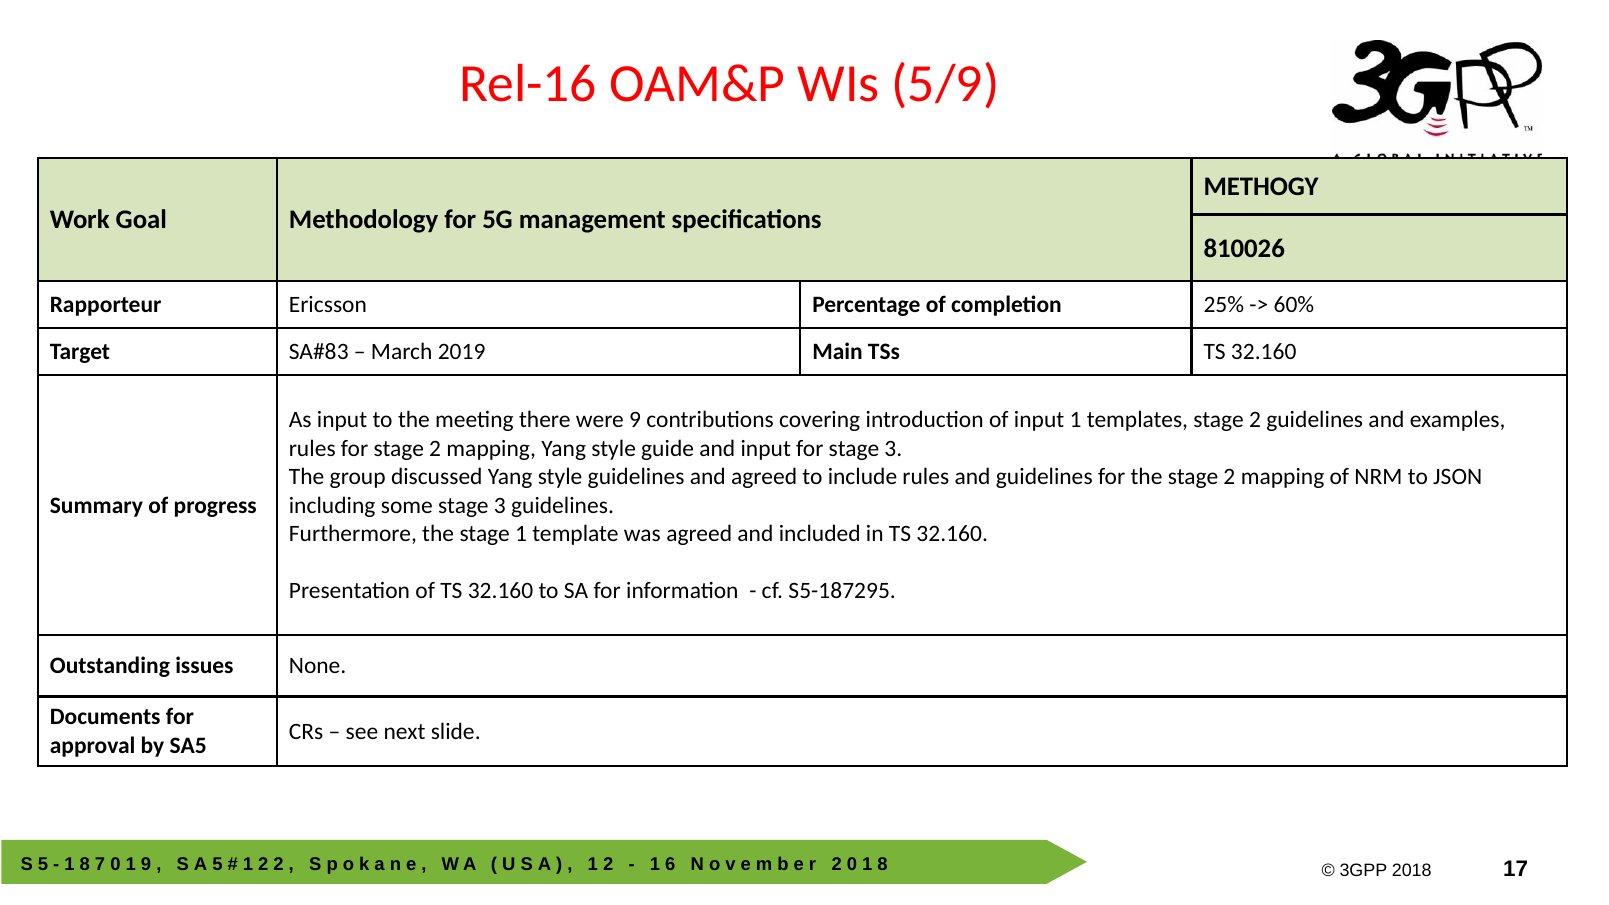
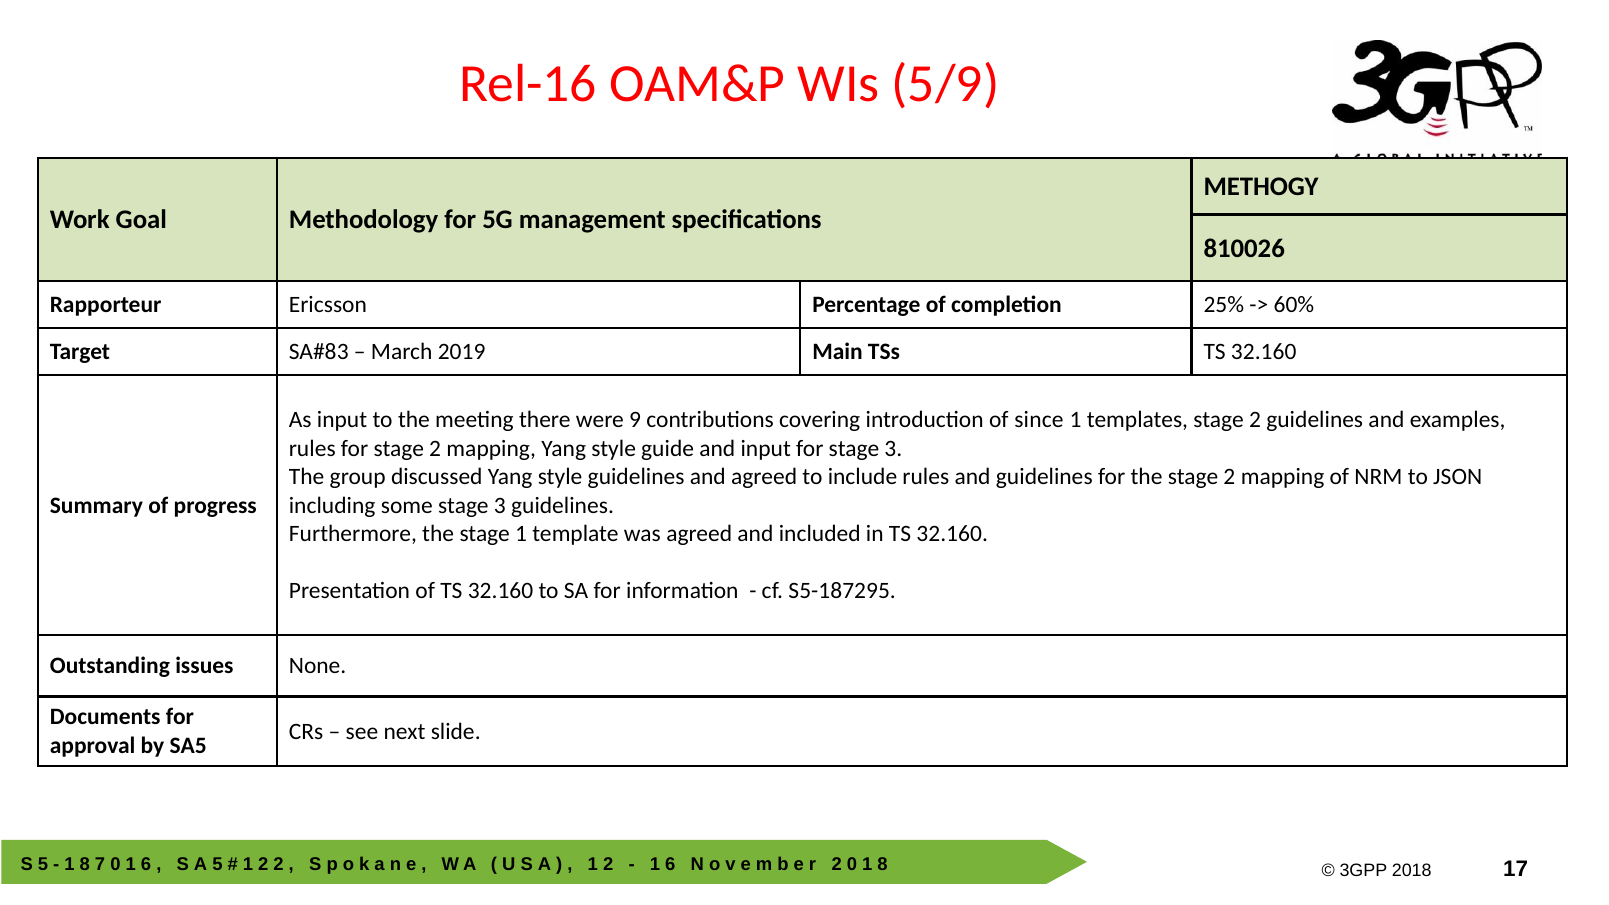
of input: input -> since (1039, 420)
9: 9 -> 6 (146, 864)
